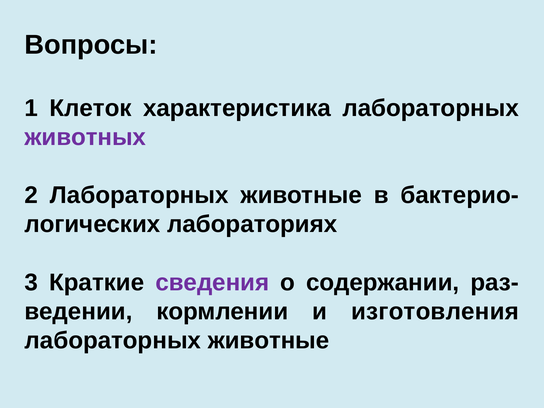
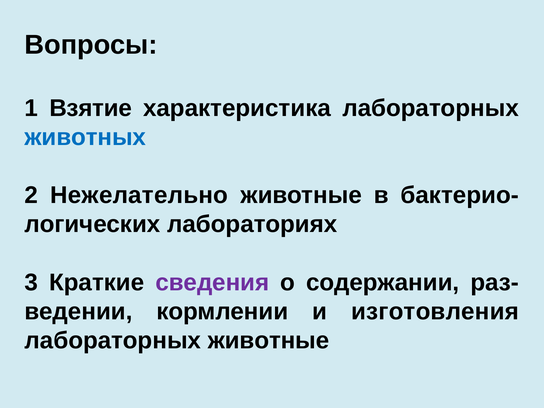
Клеток: Клеток -> Взятие (91, 108)
животных colour: purple -> blue (85, 137)
2 Лабораторных: Лабораторных -> Нежелательно (139, 195)
